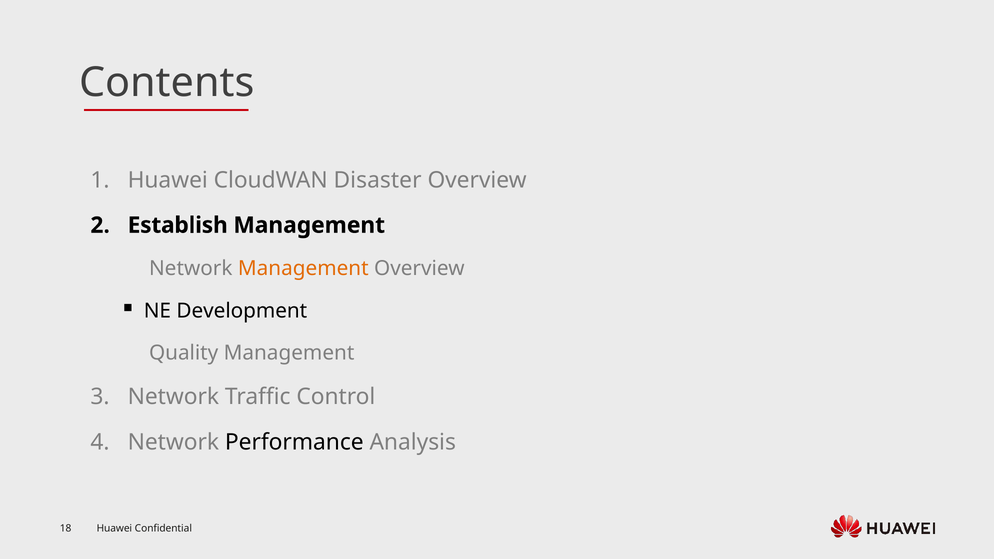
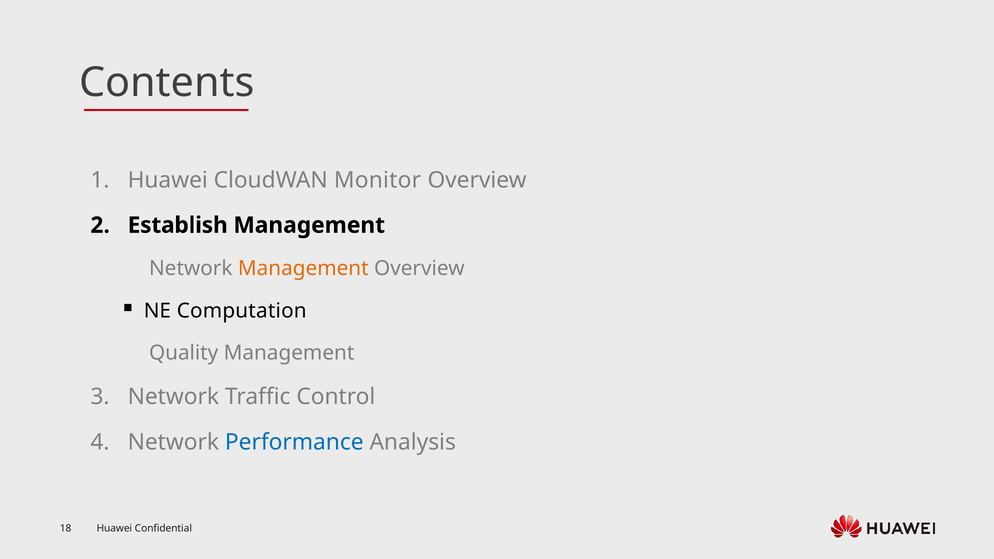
Disaster: Disaster -> Monitor (377, 180)
Development: Development -> Computation (242, 311)
Performance colour: black -> blue (294, 442)
